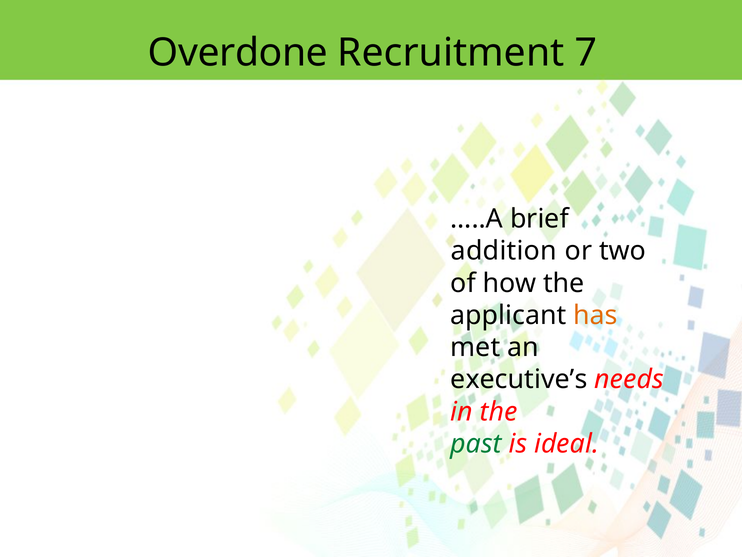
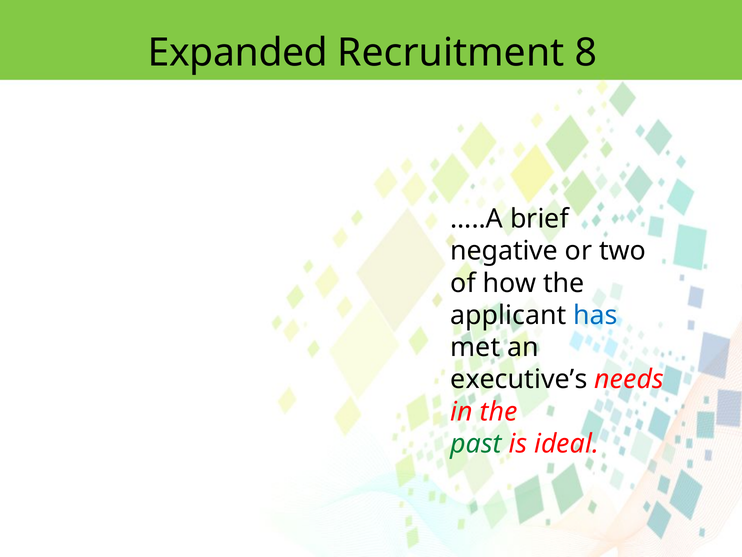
Overdone: Overdone -> Expanded (238, 53)
7: 7 -> 8 (586, 53)
addition: addition -> negative (504, 251)
has colour: orange -> blue (596, 315)
